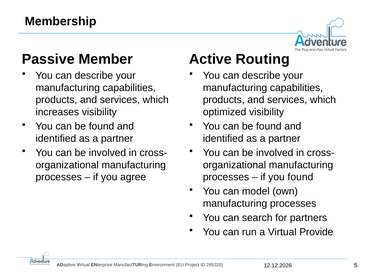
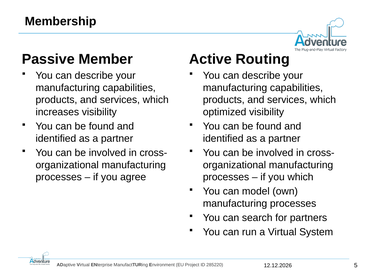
you found: found -> which (300, 177)
Provide: Provide -> System (316, 232)
